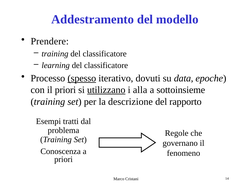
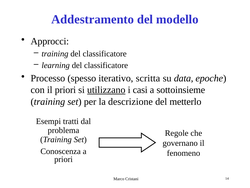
Prendere: Prendere -> Approcci (50, 41)
spesso underline: present -> none (82, 78)
dovuti: dovuti -> scritta (148, 78)
alla: alla -> casi (140, 90)
rapporto: rapporto -> metterlo (185, 101)
